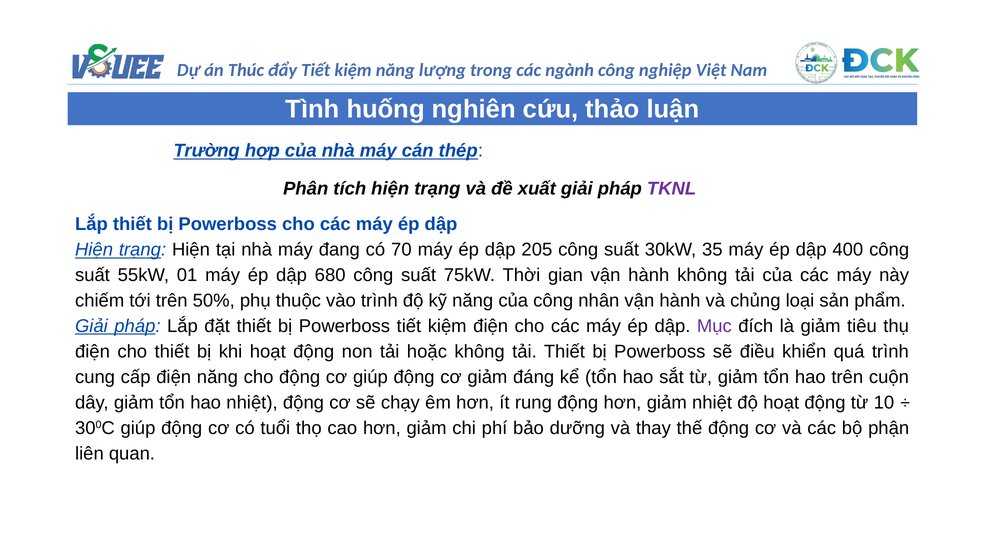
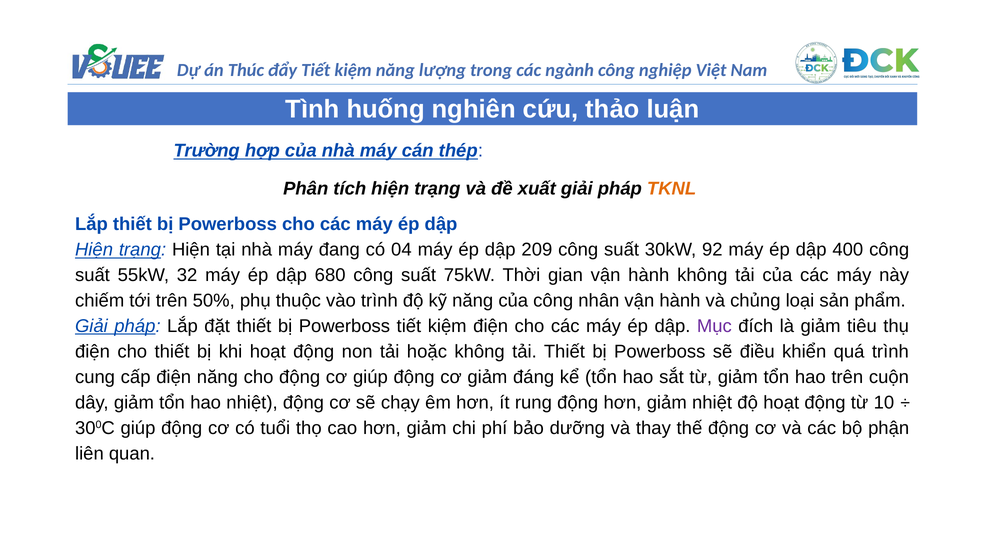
TKNL colour: purple -> orange (672, 189)
70: 70 -> 04 (401, 250)
205: 205 -> 209 (537, 250)
35: 35 -> 92 (712, 250)
01: 01 -> 32 (187, 275)
